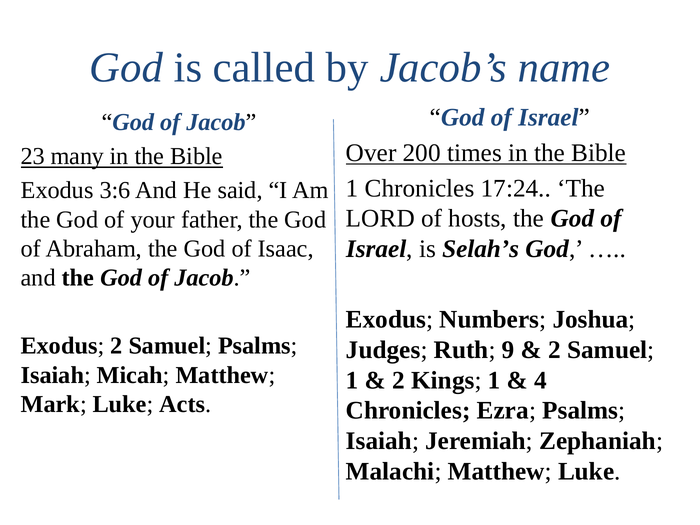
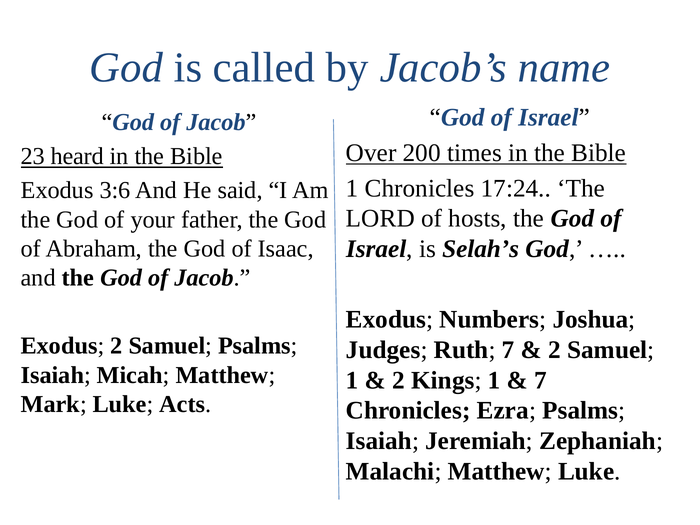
many: many -> heard (77, 156)
Ruth 9: 9 -> 7 (508, 350)
4: 4 -> 7 (541, 380)
